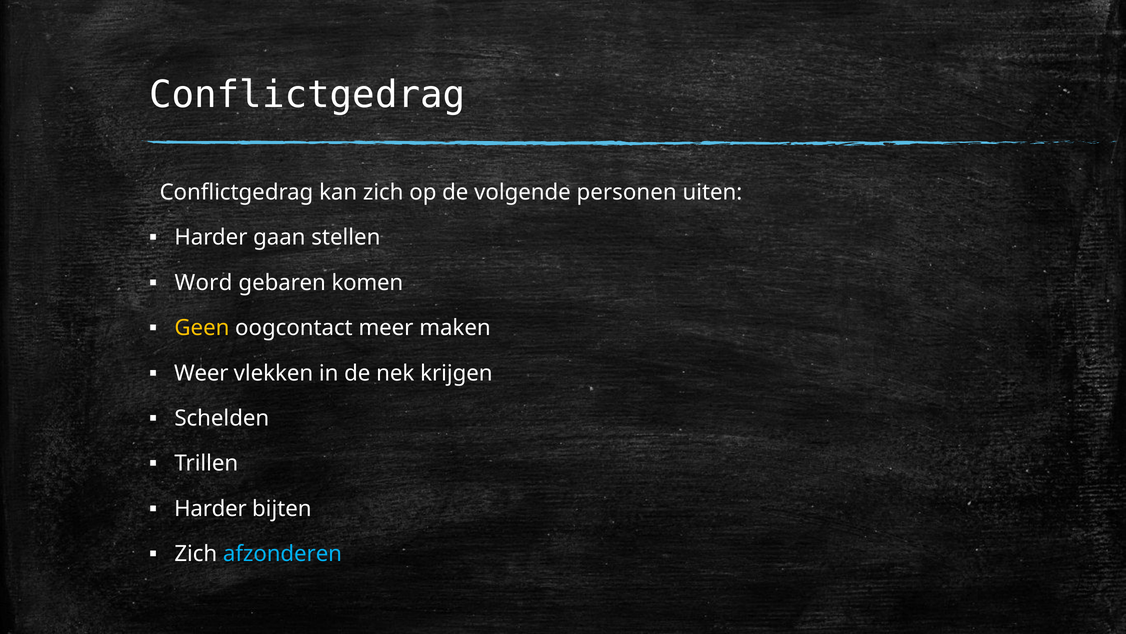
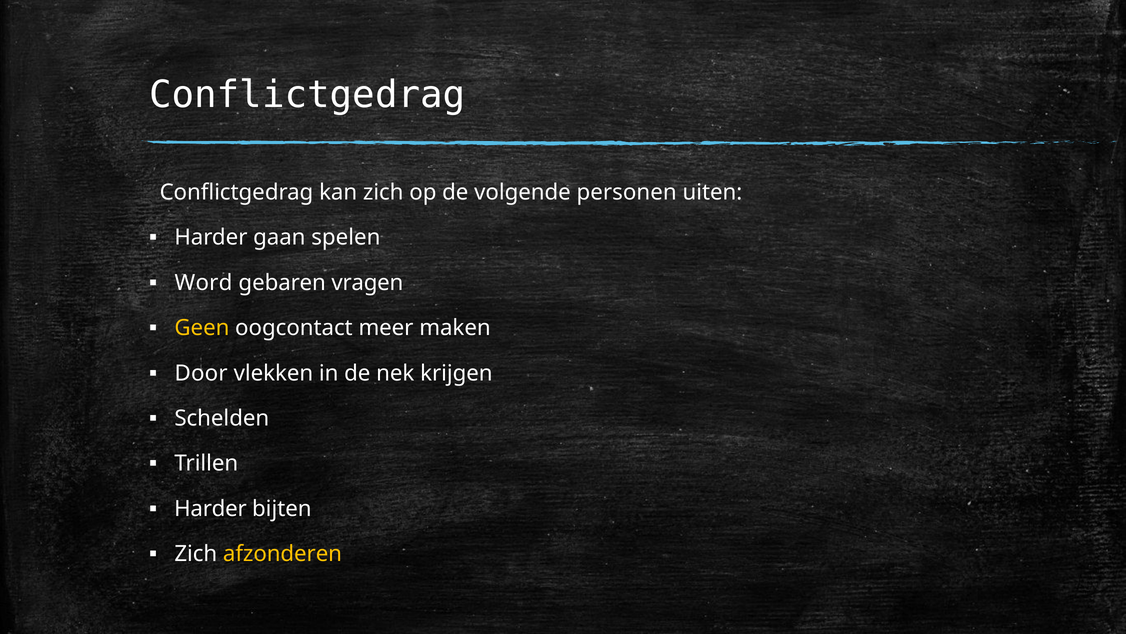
stellen: stellen -> spelen (346, 237)
komen: komen -> vragen (367, 283)
Weer: Weer -> Door (201, 373)
afzonderen colour: light blue -> yellow (282, 554)
